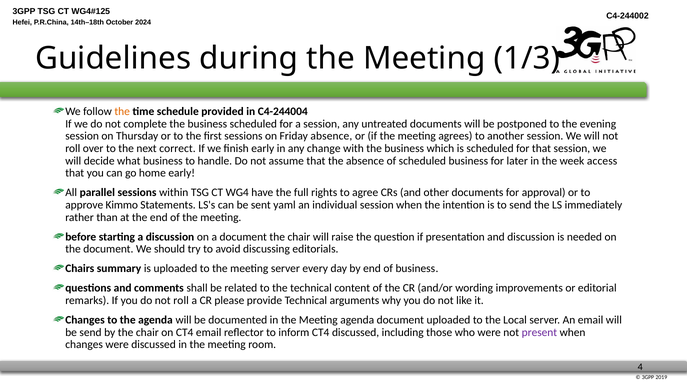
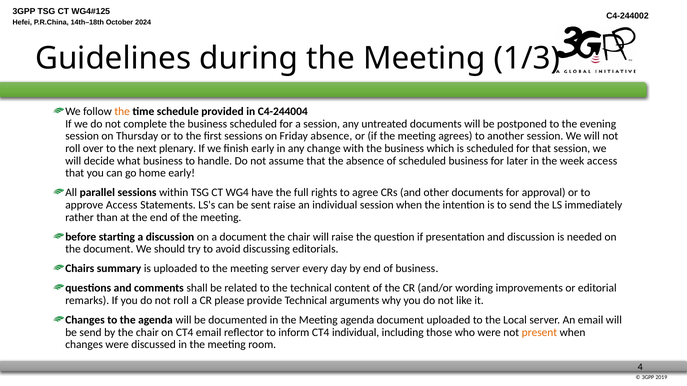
correct: correct -> plenary (178, 149)
approve Kimmo: Kimmo -> Access (122, 205)
sent yaml: yaml -> raise (284, 205)
CT4 discussed: discussed -> individual (356, 333)
present colour: purple -> orange (539, 333)
